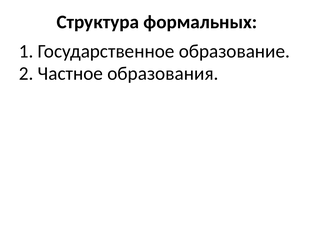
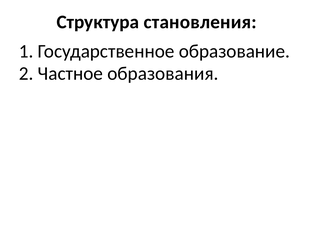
формальных: формальных -> становления (200, 22)
